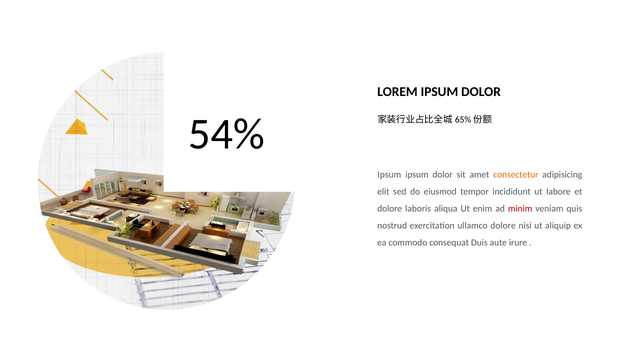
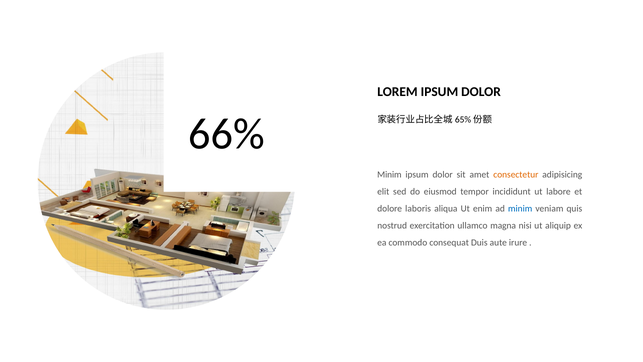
54%: 54% -> 66% (227, 134)
Ipsum: Ipsum -> Minim (389, 175)
minim colour: red -> blue (520, 208)
ullamco dolore: dolore -> magna (503, 225)
